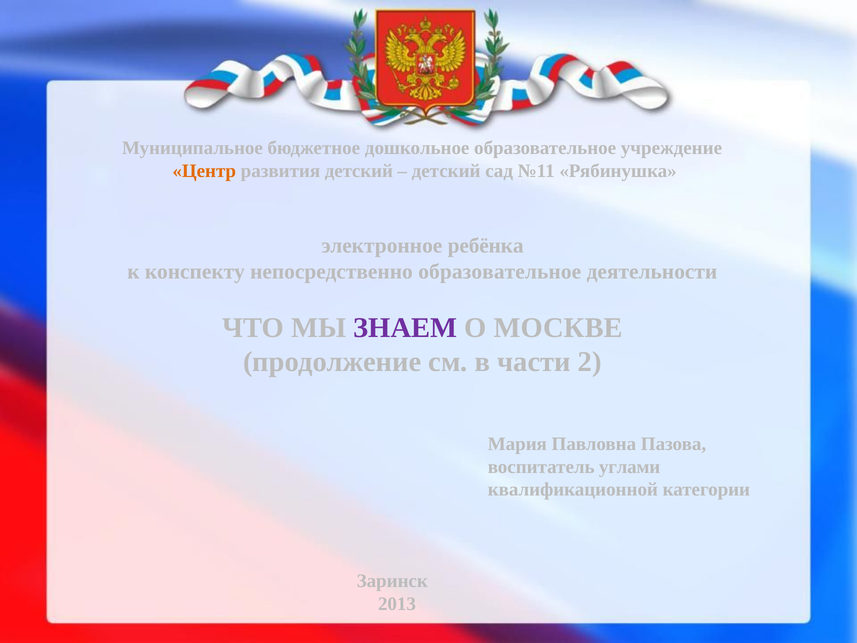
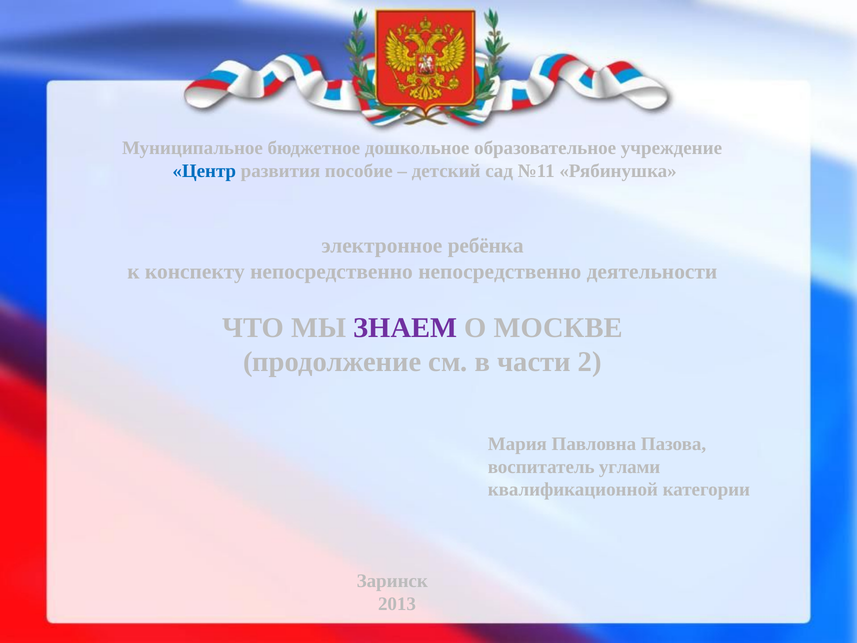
Центр colour: orange -> blue (204, 171)
развития детский: детский -> пособие (359, 171)
непосредственно образовательное: образовательное -> непосредственно (500, 271)
